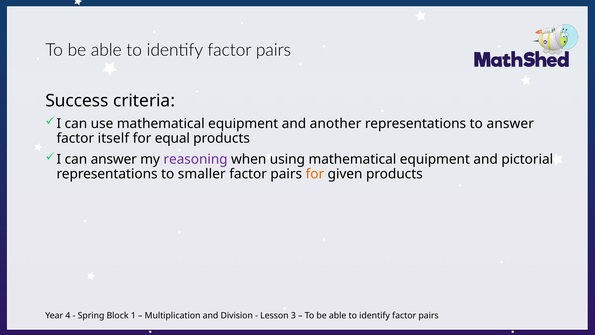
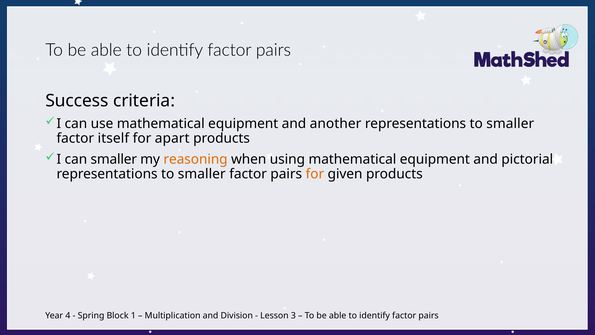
answer: answer -> smaller (510, 124)
equal: equal -> apart (172, 138)
can answer: answer -> smaller (114, 159)
reasoning colour: purple -> orange (196, 159)
